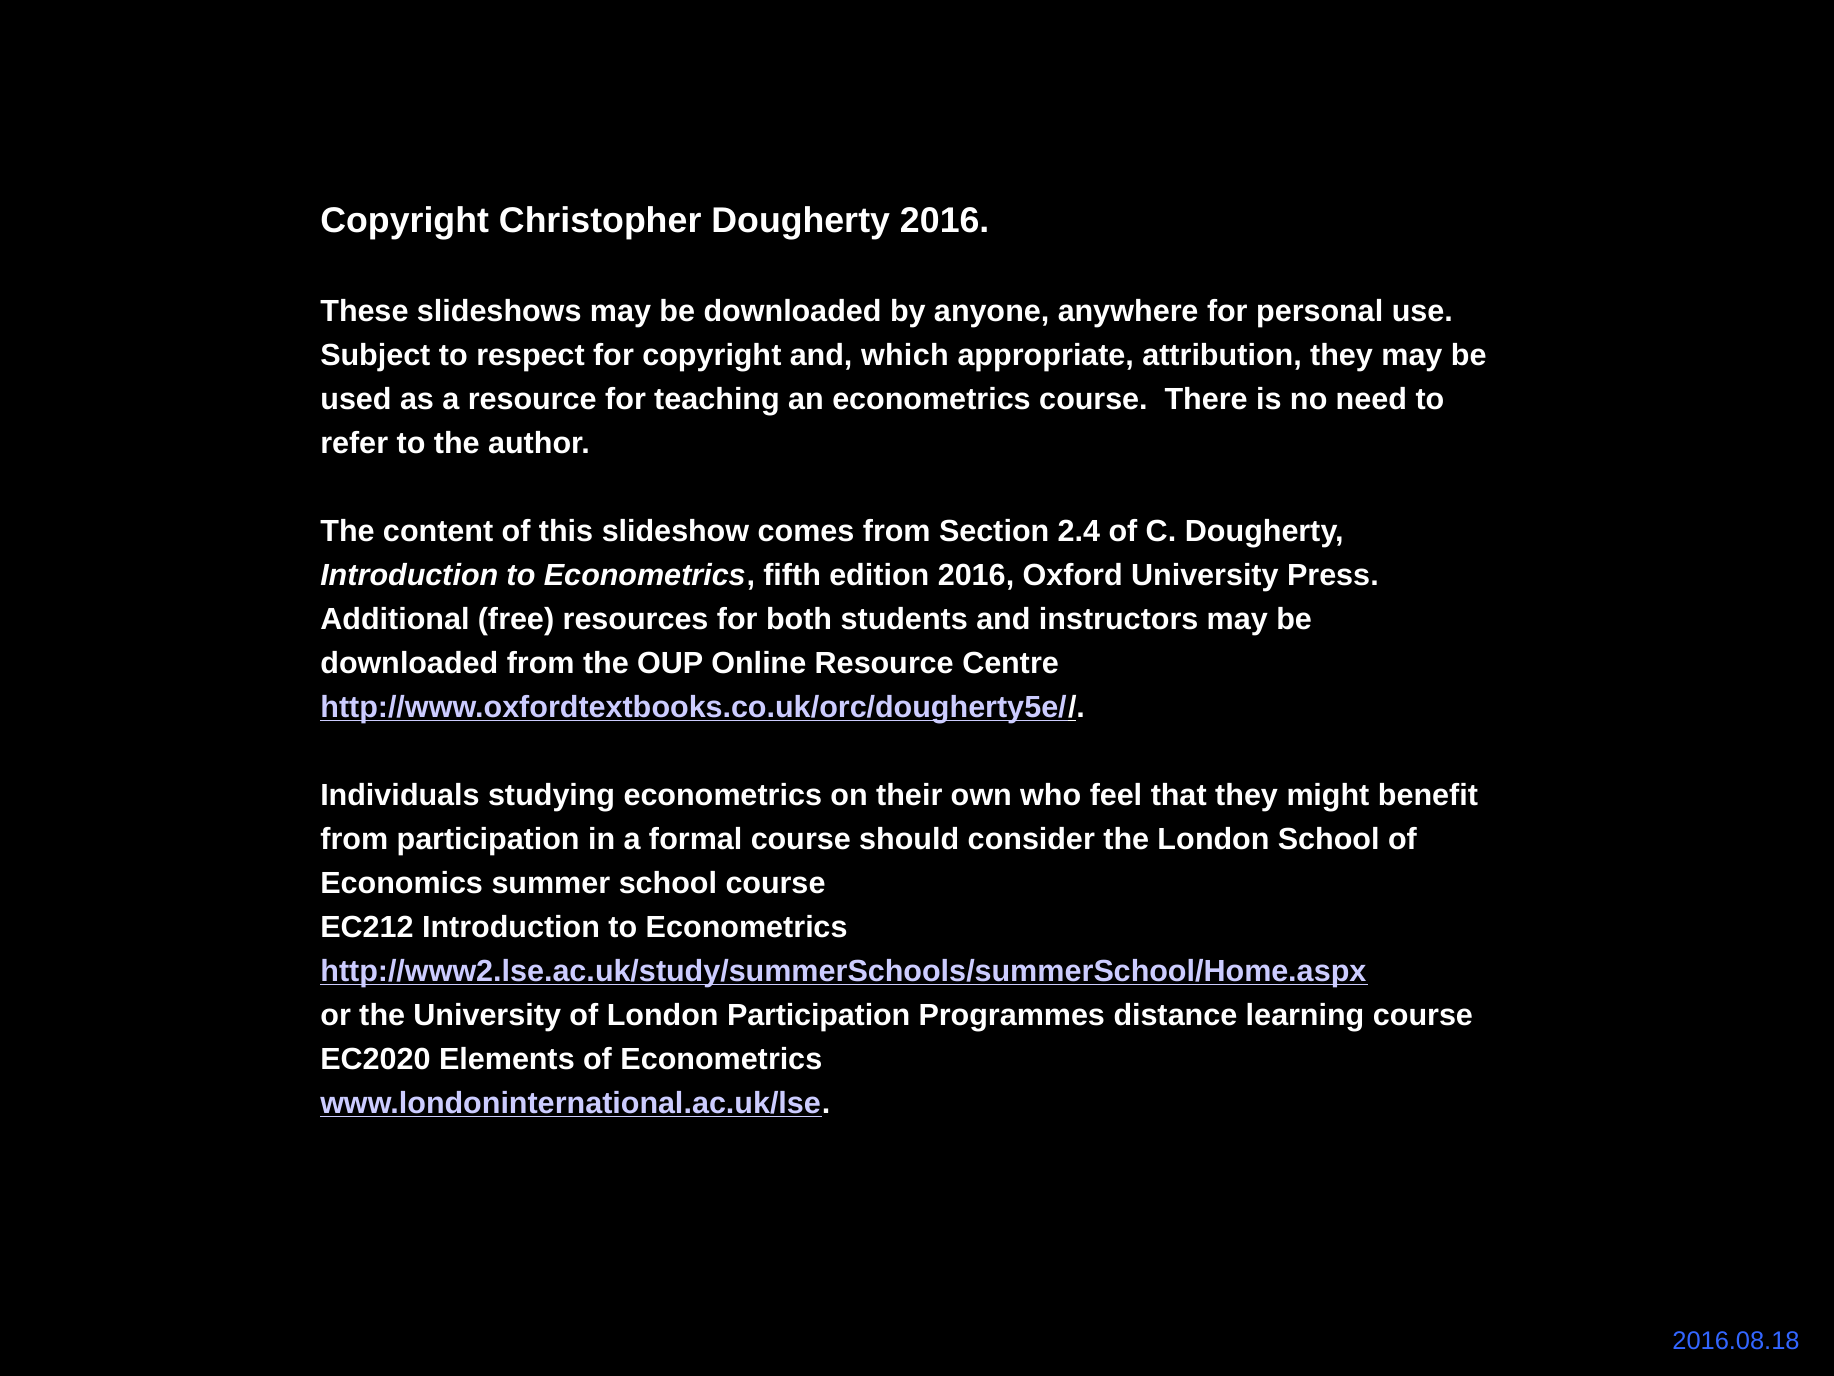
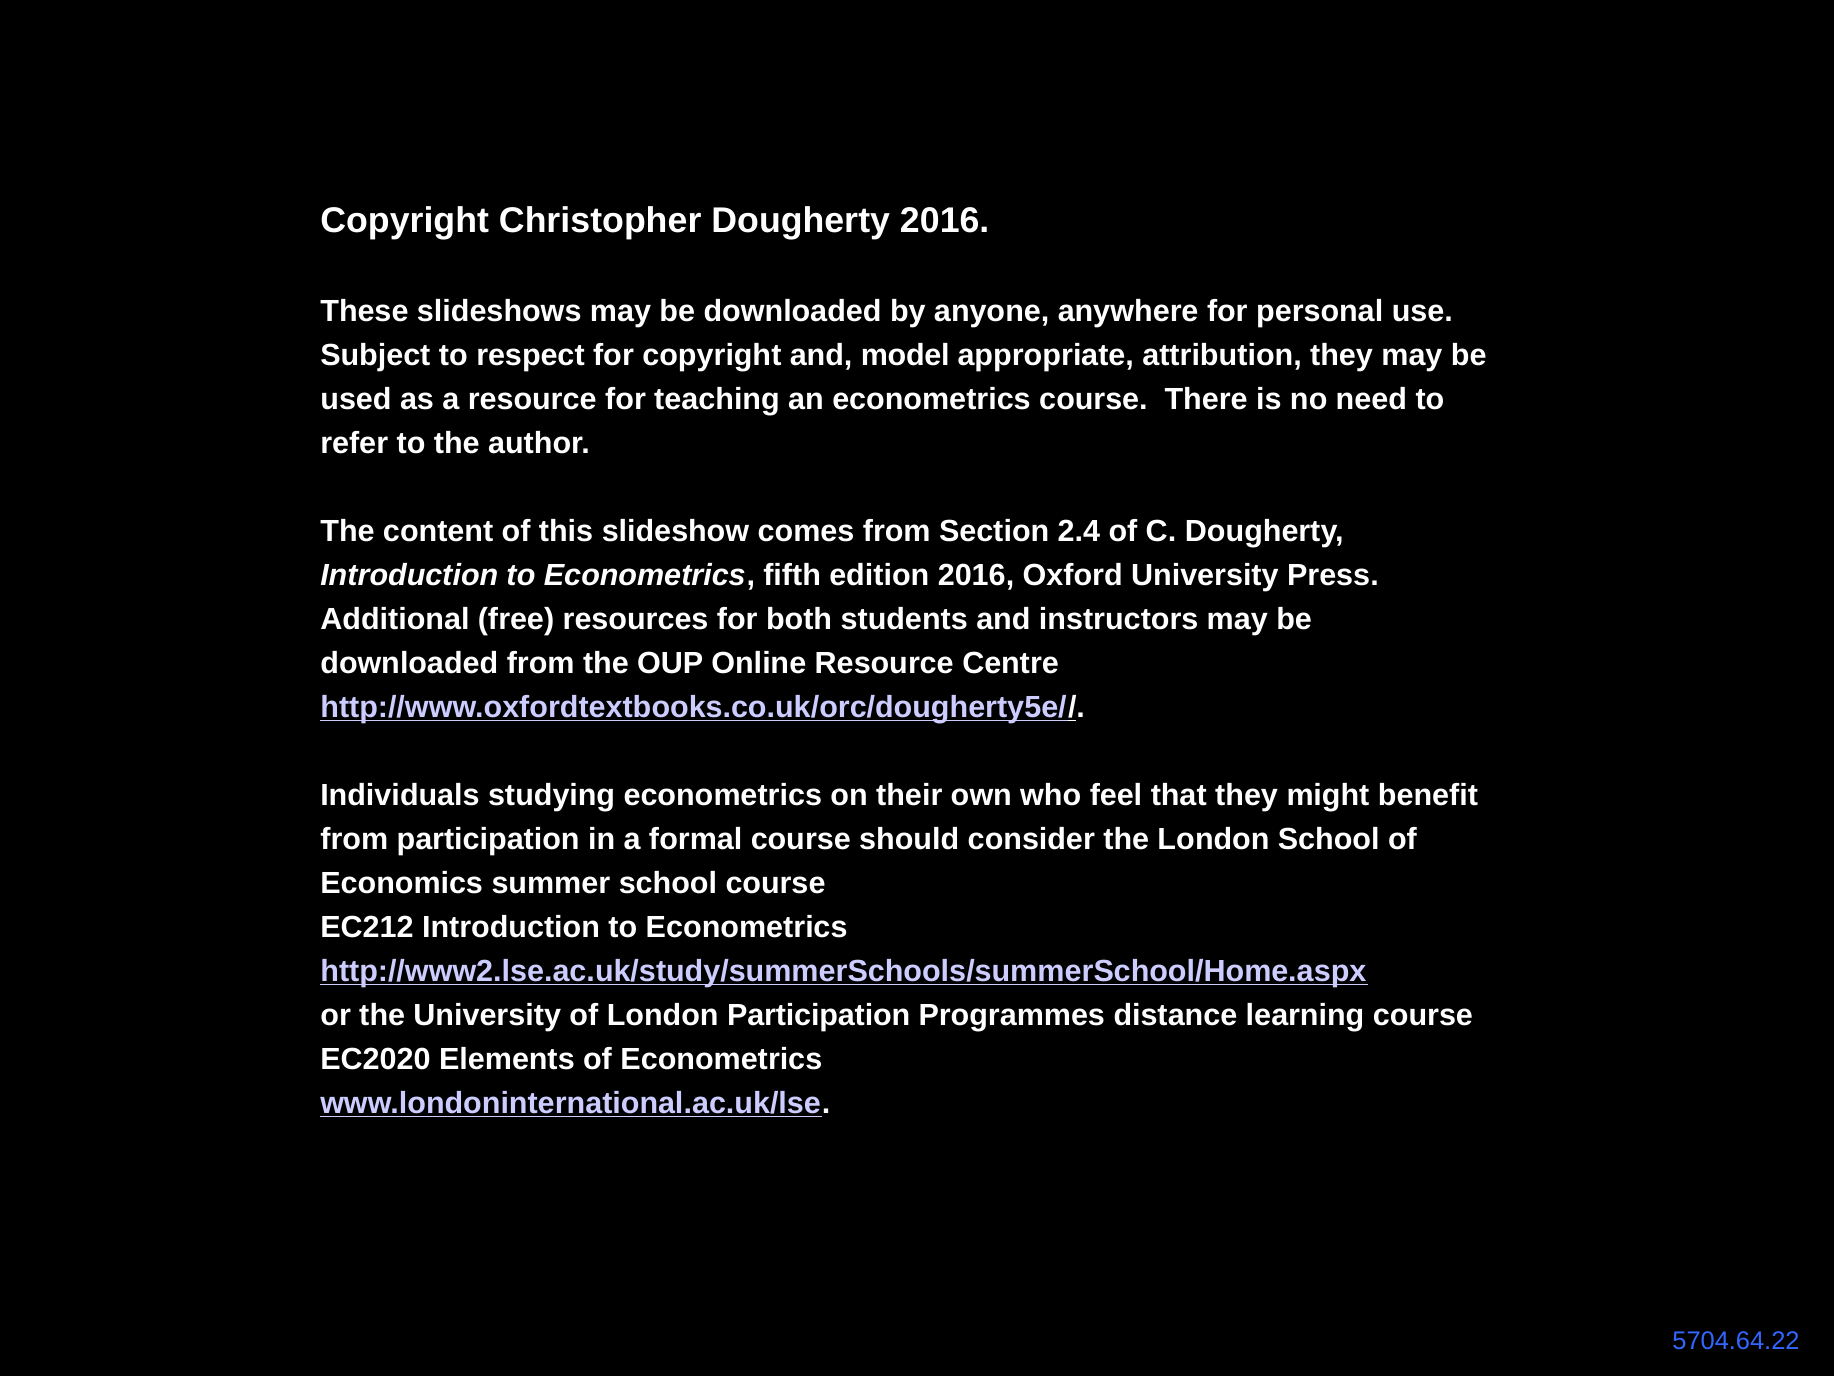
which: which -> model (905, 355)
2016.08.18: 2016.08.18 -> 5704.64.22 (1736, 1340)
